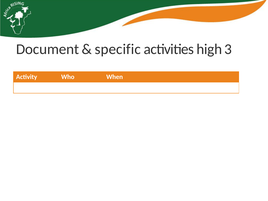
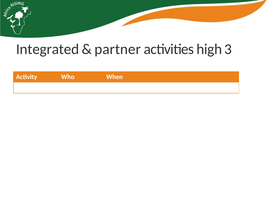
Document: Document -> Integrated (48, 49)
specific: specific -> partner (118, 49)
